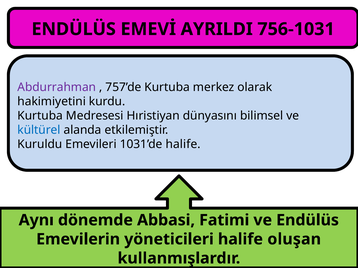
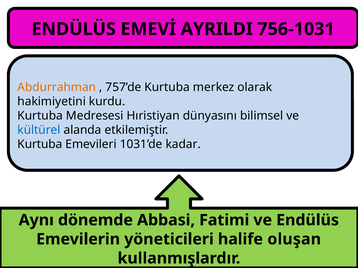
Abdurrahman colour: purple -> orange (57, 87)
Kuruldu: Kuruldu -> Kurtuba (40, 145)
1031’de halife: halife -> kadar (183, 145)
